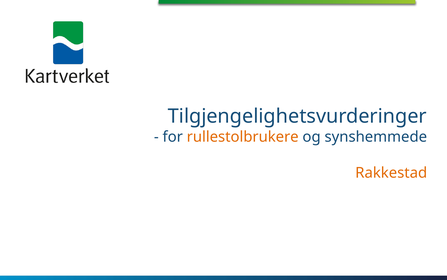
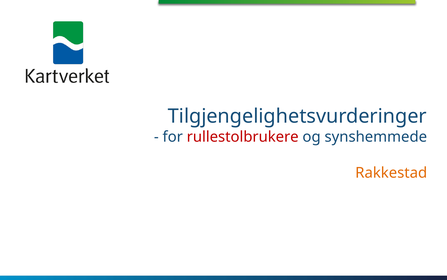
rullestolbrukere colour: orange -> red (243, 137)
